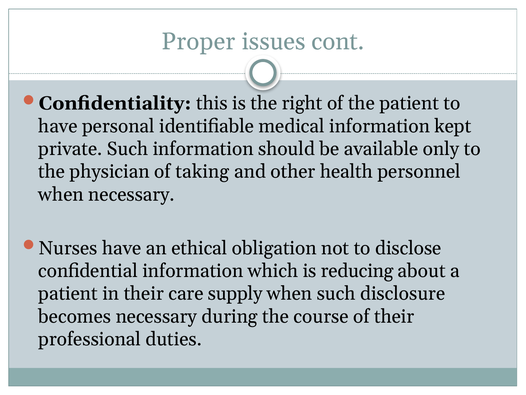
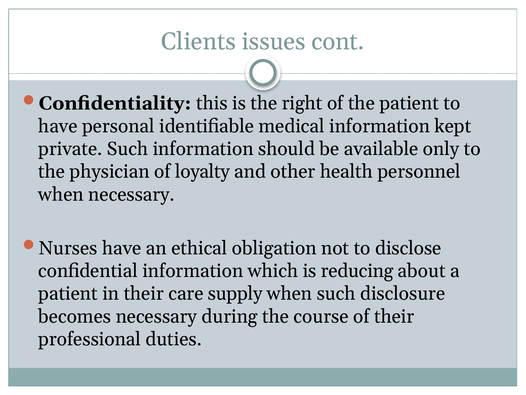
Proper: Proper -> Clients (198, 41)
taking: taking -> loyalty (203, 171)
